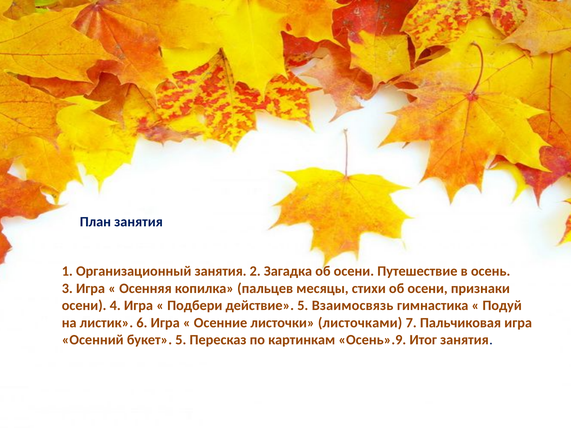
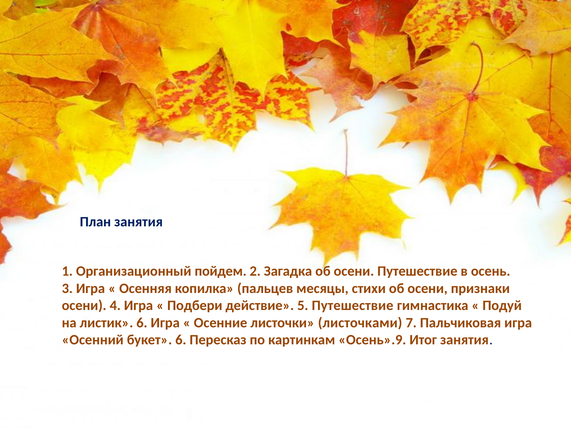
Организационный занятия: занятия -> пойдем (221, 271)
5 Взаимосвязь: Взаимосвязь -> Путешествие (353, 306)
букет 5: 5 -> 6 (181, 340)
